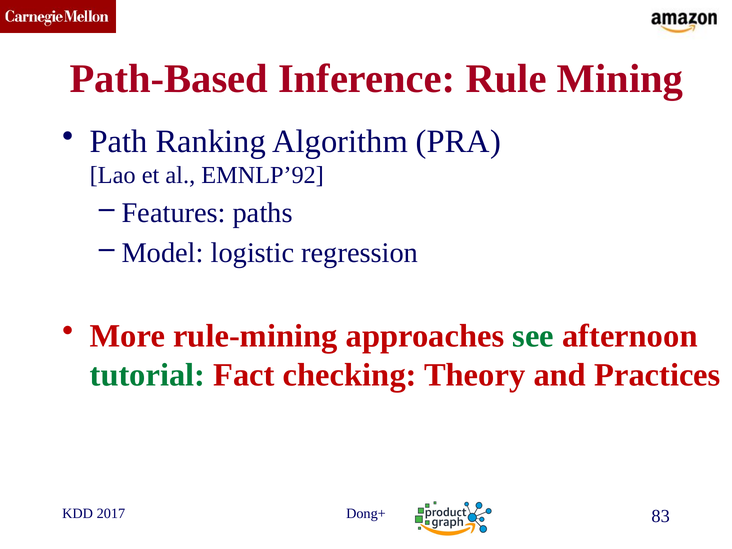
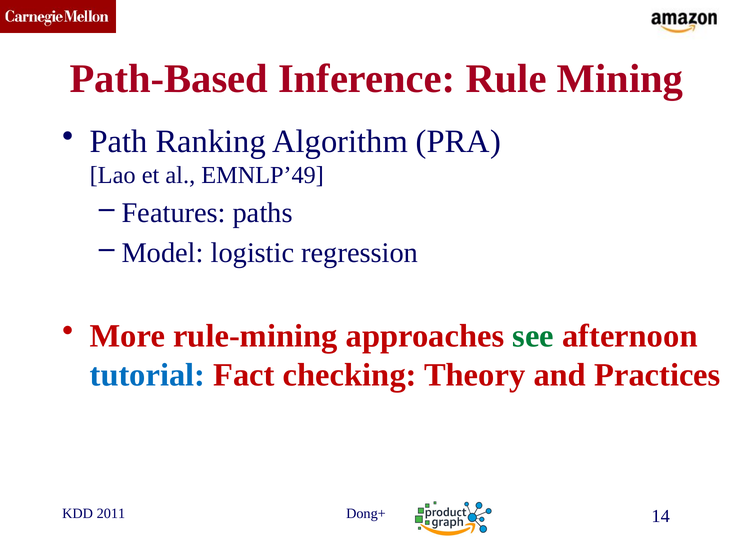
EMNLP’92: EMNLP’92 -> EMNLP’49 (263, 175)
tutorial colour: green -> blue (147, 375)
2017: 2017 -> 2011 (111, 513)
83: 83 -> 14 (661, 516)
